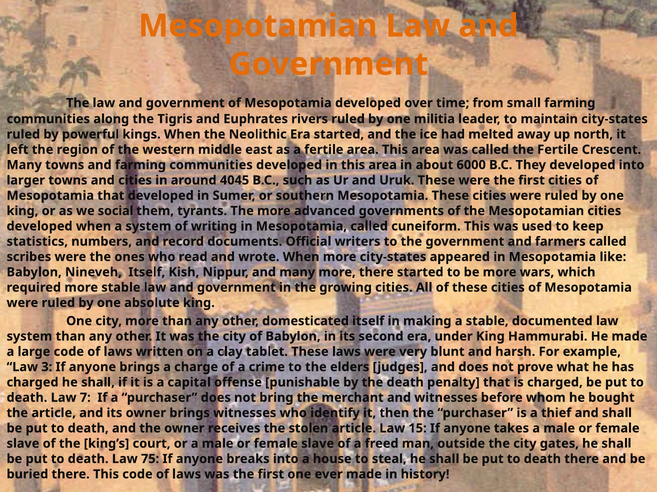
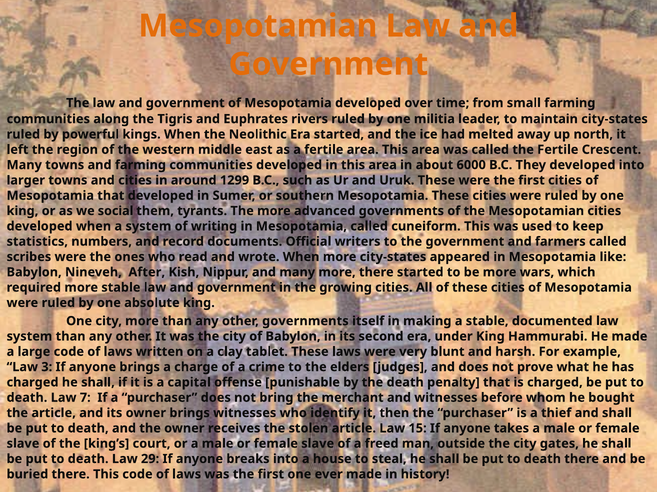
4045: 4045 -> 1299 (235, 181)
Nineveh Itself: Itself -> After (147, 273)
other domesticated: domesticated -> governments (305, 321)
75: 75 -> 29 (150, 460)
